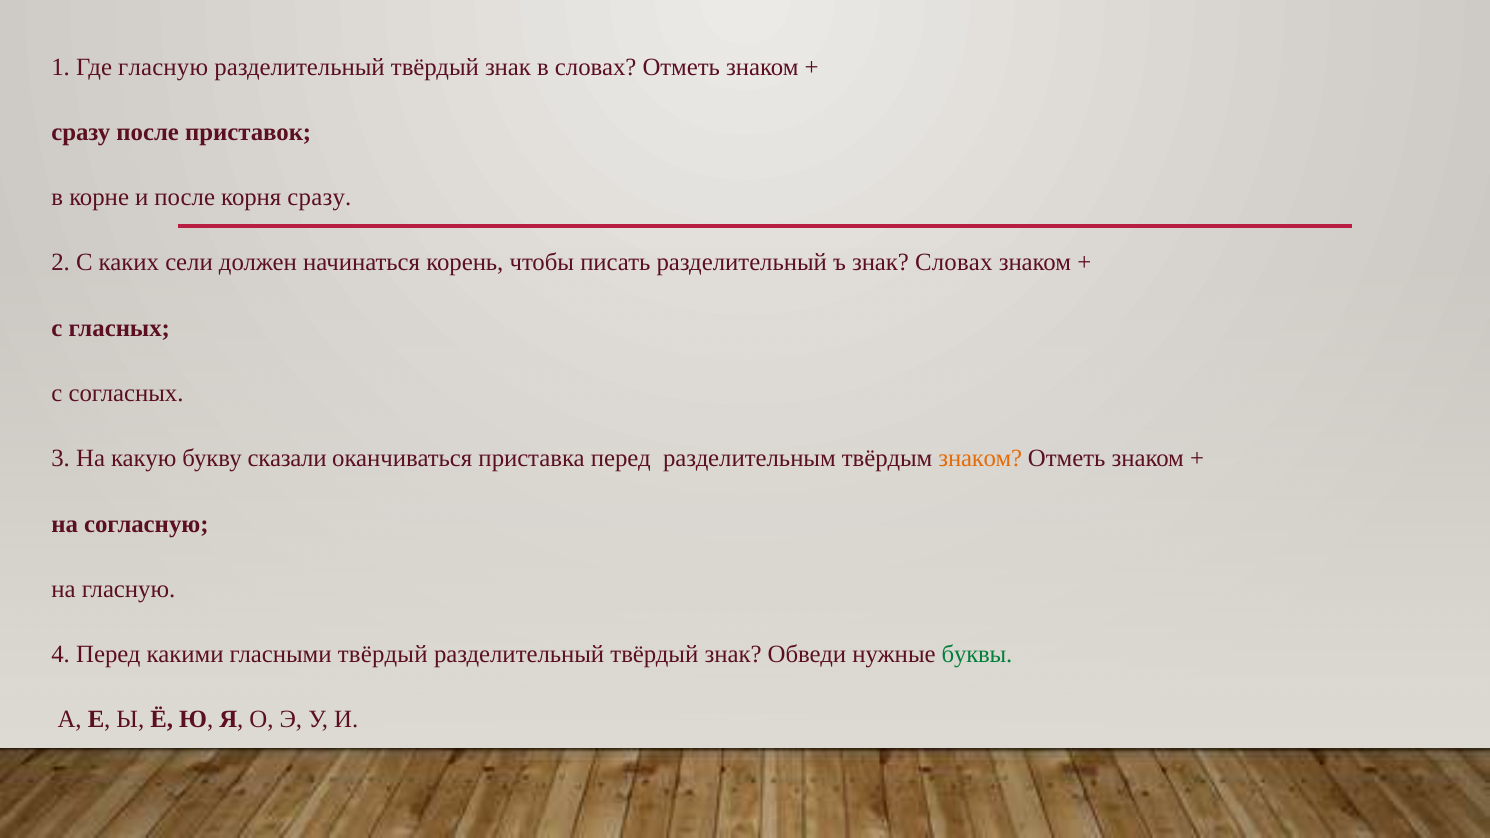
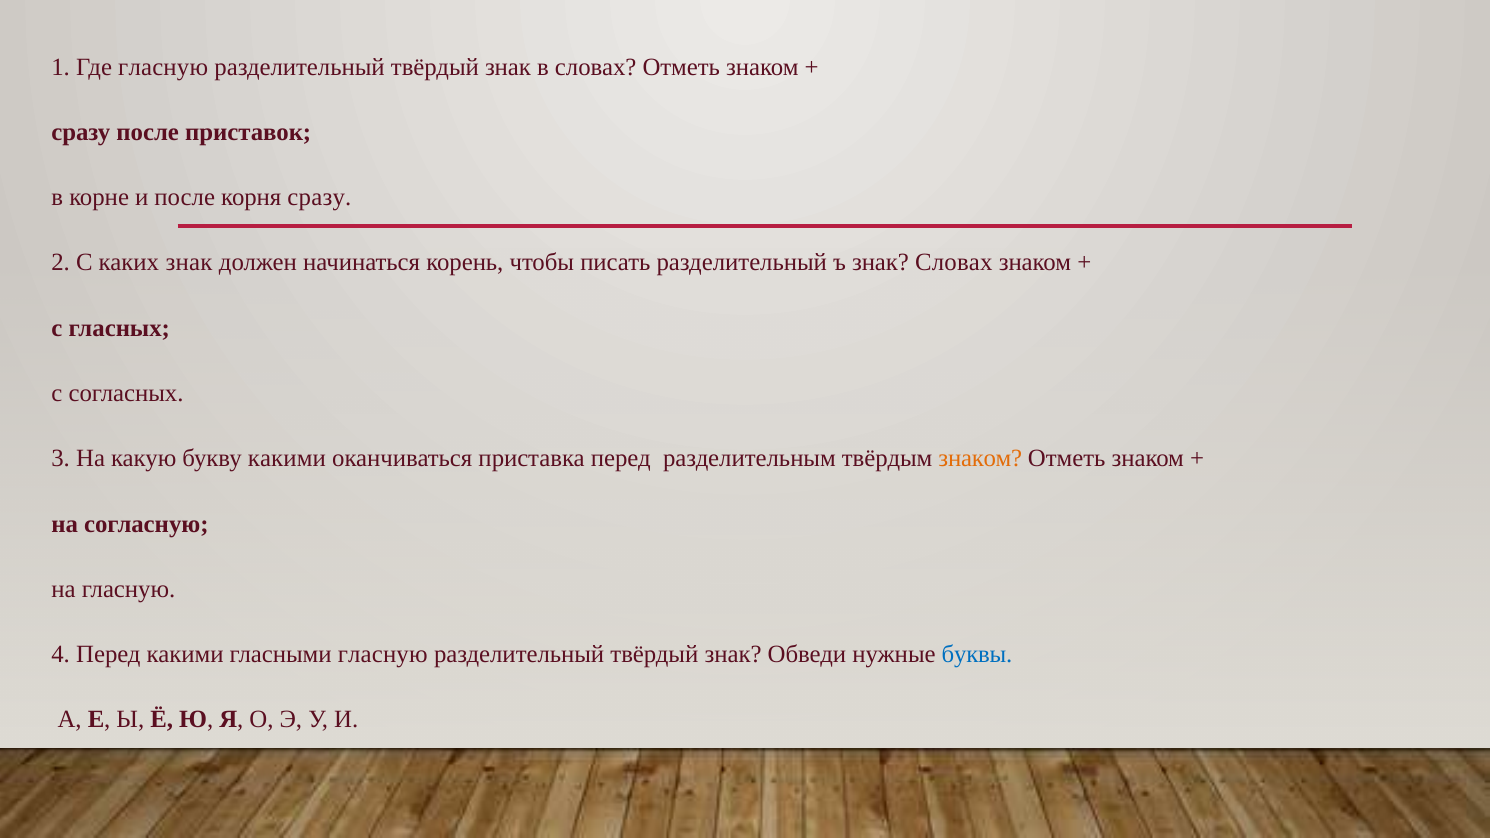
каких сели: сели -> знак (189, 263)
букву сказали: сказали -> какими (287, 459)
гласными твёрдый: твёрдый -> гласную (383, 655)
буквы colour: green -> blue (977, 655)
